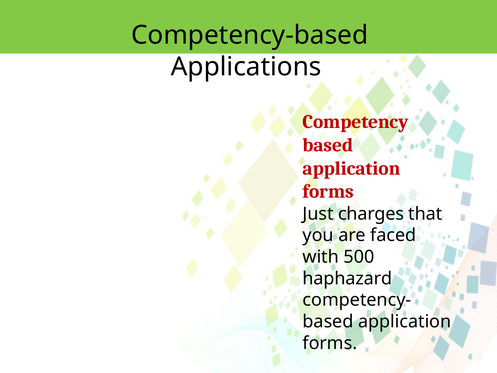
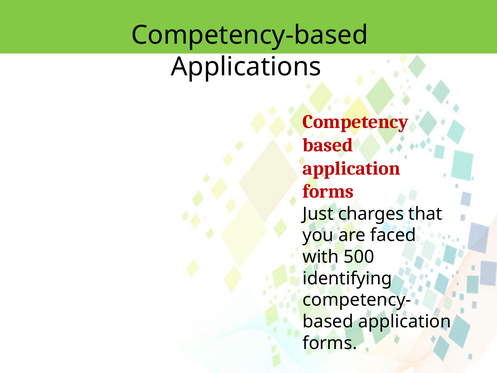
haphazard: haphazard -> identifying (347, 278)
